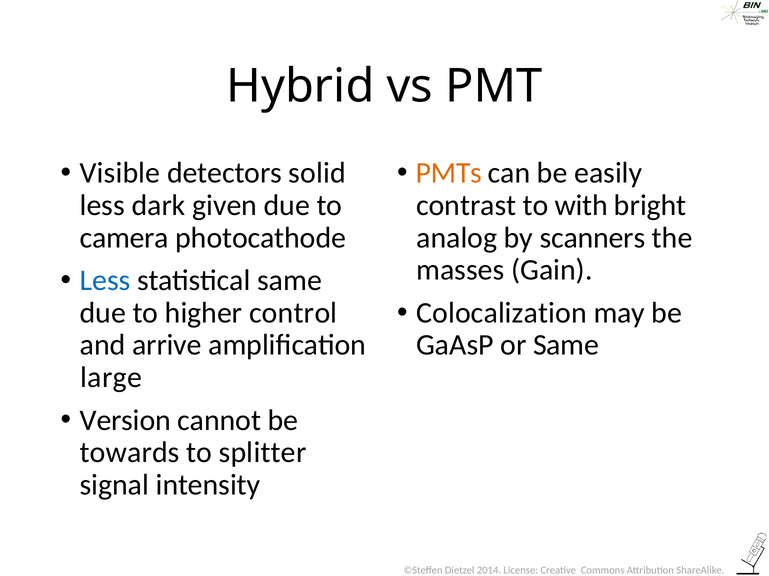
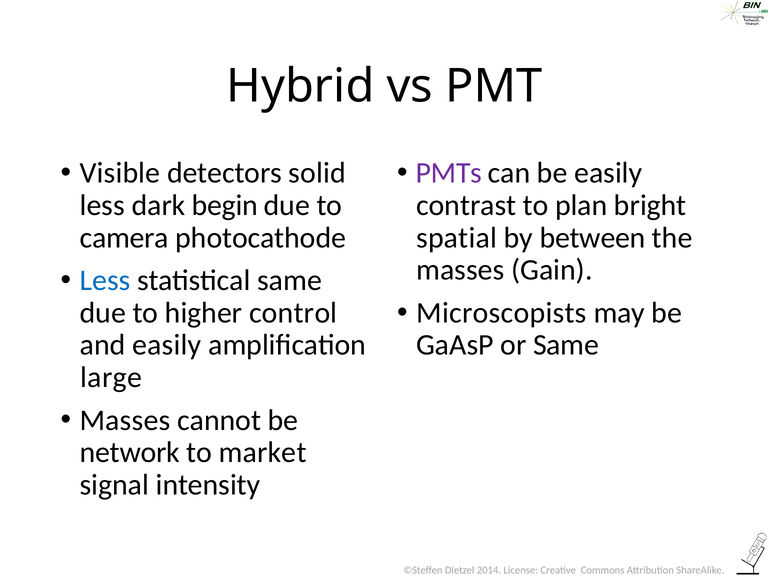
PMTs colour: orange -> purple (449, 173)
given: given -> begin (225, 206)
with: with -> plan (581, 206)
analog: analog -> spatial (457, 238)
scanners: scanners -> between (593, 238)
Colocalization: Colocalization -> Microscopists (501, 313)
and arrive: arrive -> easily (167, 346)
Version: Version -> Masses (125, 421)
towards: towards -> network (130, 453)
splitter: splitter -> market (263, 453)
